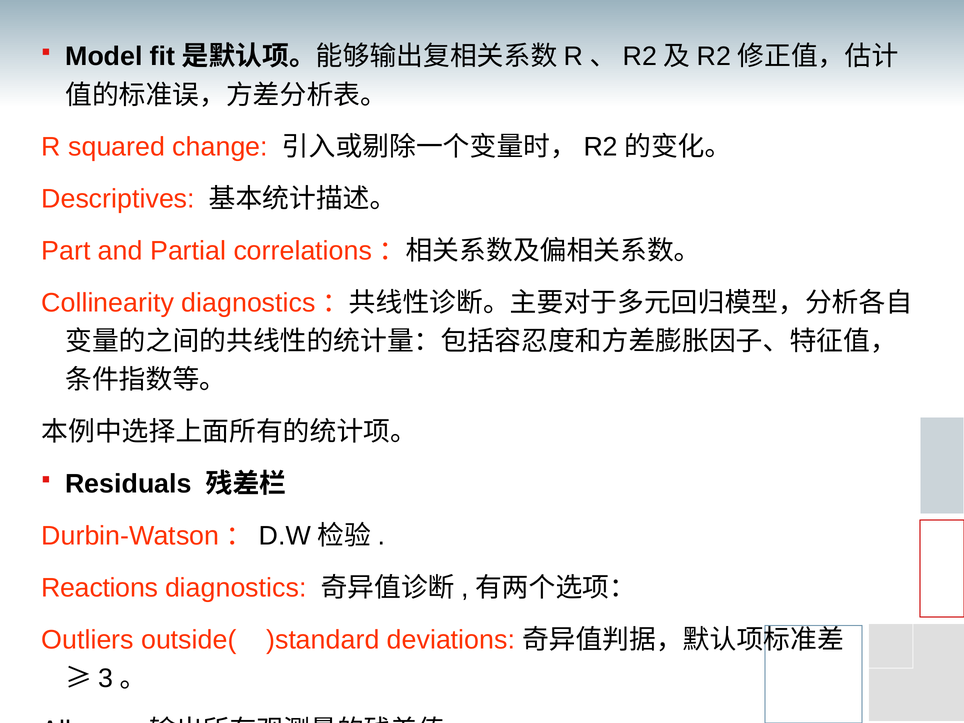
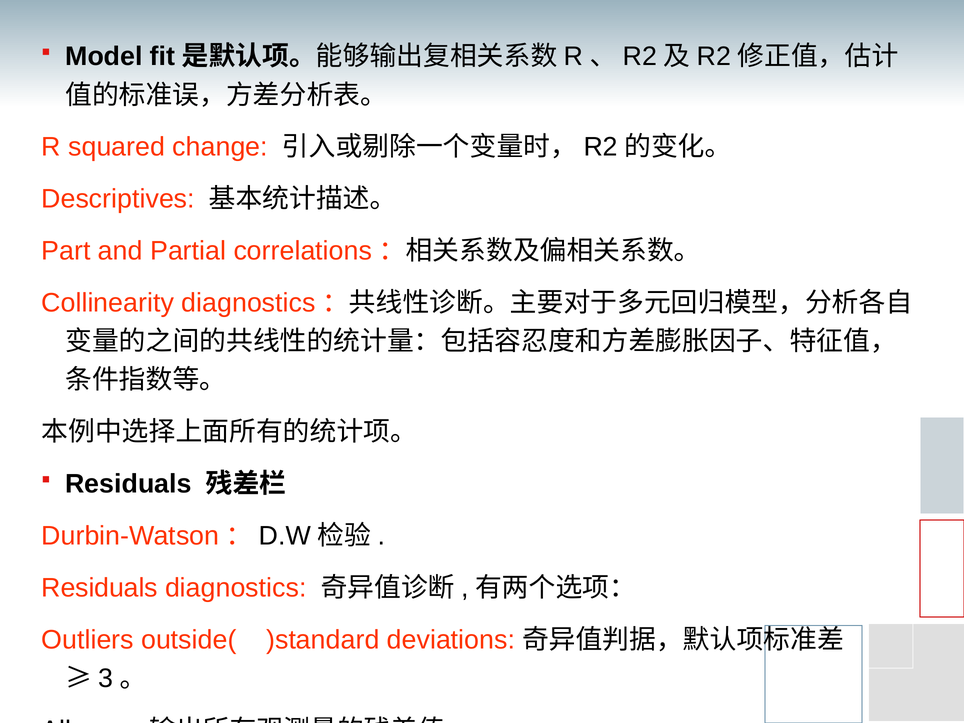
Reactions: Reactions -> Residuals (100, 588)
